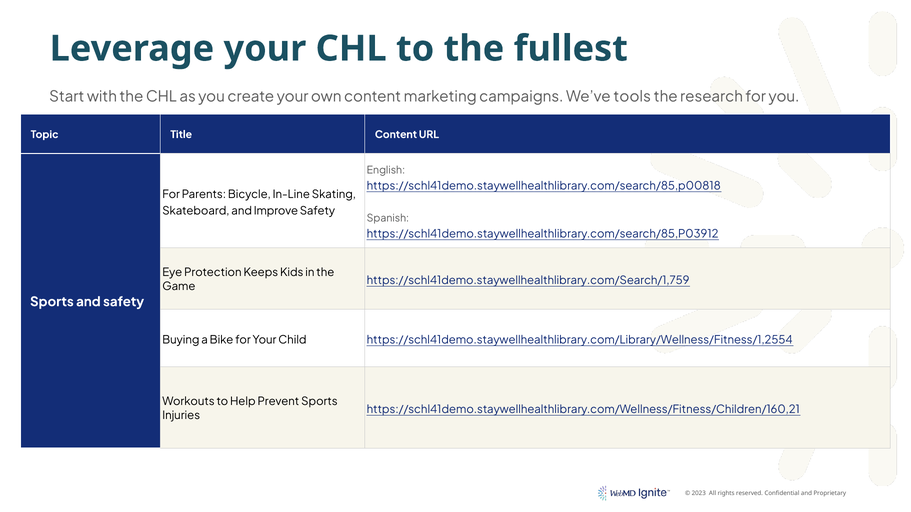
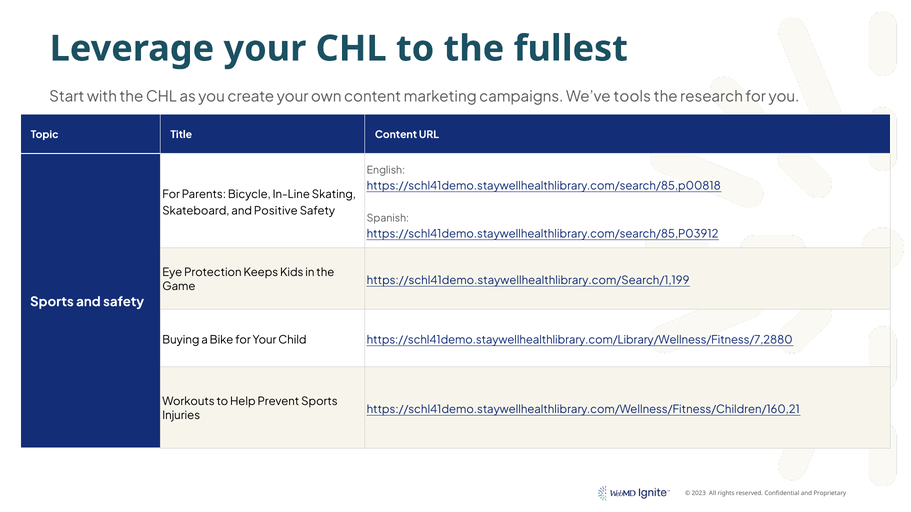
Improve: Improve -> Positive (276, 211)
https://schl41demo.staywellhealthlibrary.com/Search/1,759: https://schl41demo.staywellhealthlibrary.com/Search/1,759 -> https://schl41demo.staywellhealthlibrary.com/Search/1,199 (528, 281)
https://schl41demo.staywellhealthlibrary.com/Library/Wellness/Fitness/1,2554: https://schl41demo.staywellhealthlibrary.com/Library/Wellness/Fitness/1,2554 -> https://schl41demo.staywellhealthlibrary.com/Library/Wellness/Fitness/7,2880 (580, 340)
